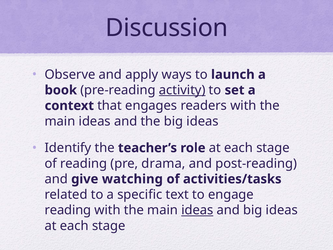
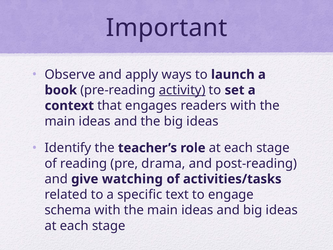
Discussion: Discussion -> Important (167, 28)
reading: reading -> schema (68, 210)
ideas underline: present -> none (197, 210)
